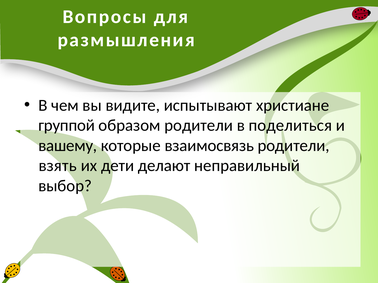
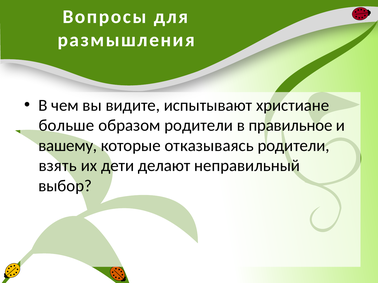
группой: группой -> больше (66, 126)
поделиться: поделиться -> правильное (290, 126)
взаимосвязь: взаимосвязь -> отказываясь (209, 146)
